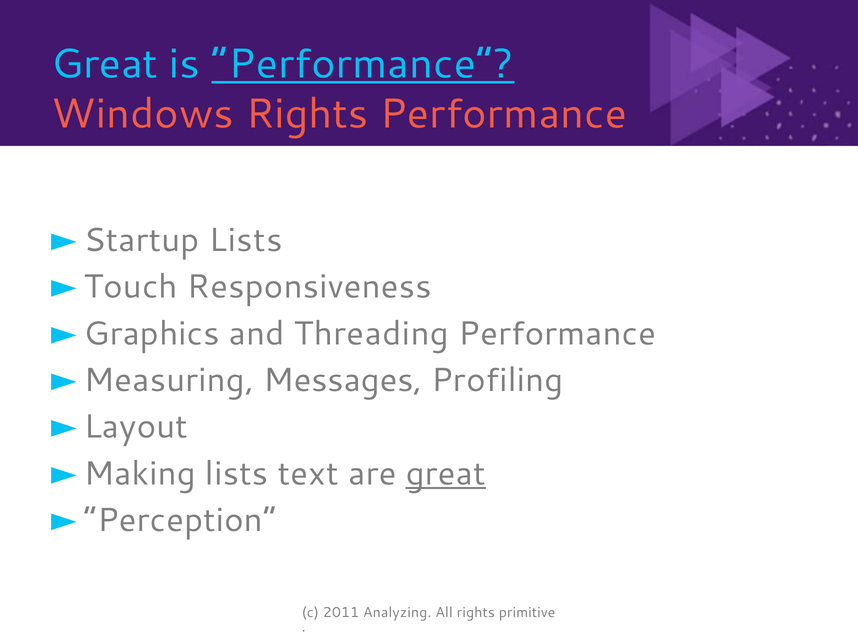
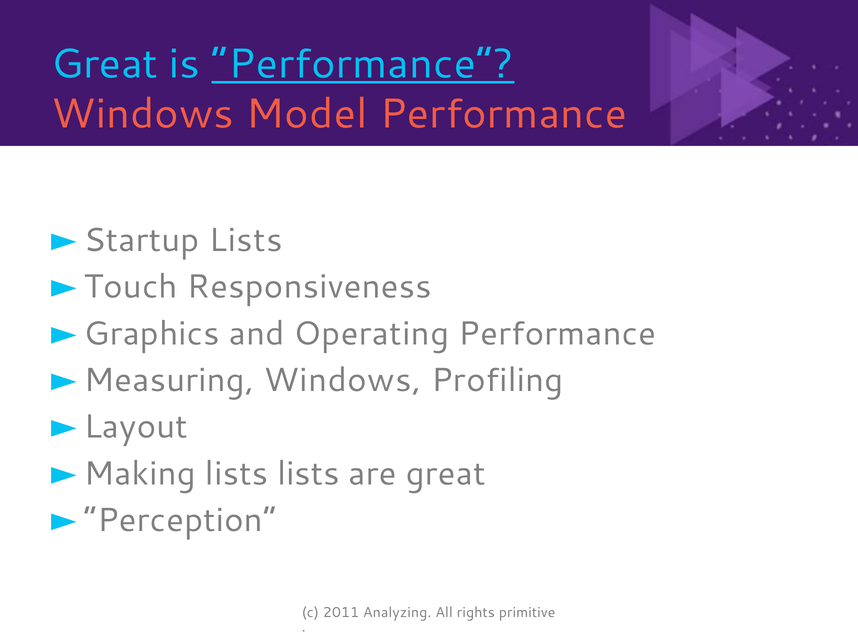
Windows Rights: Rights -> Model (307, 114)
Threading: Threading -> Operating (371, 334)
Messages: Messages -> Windows (343, 381)
lists text: text -> lists (308, 474)
great underline: present -> none (446, 474)
